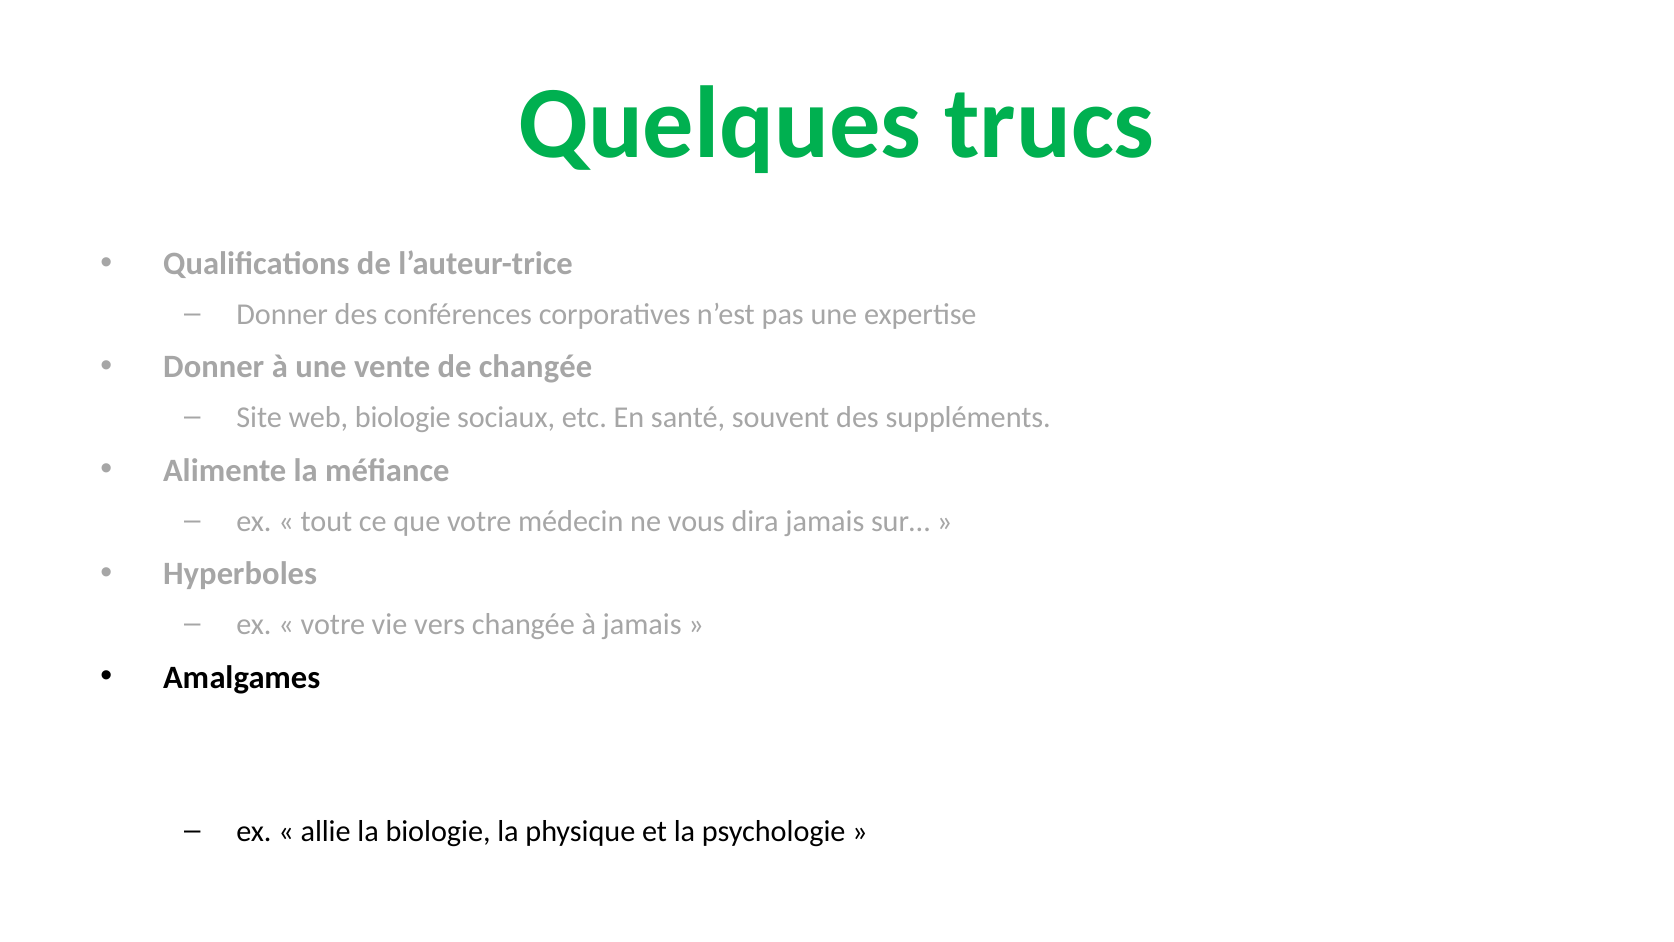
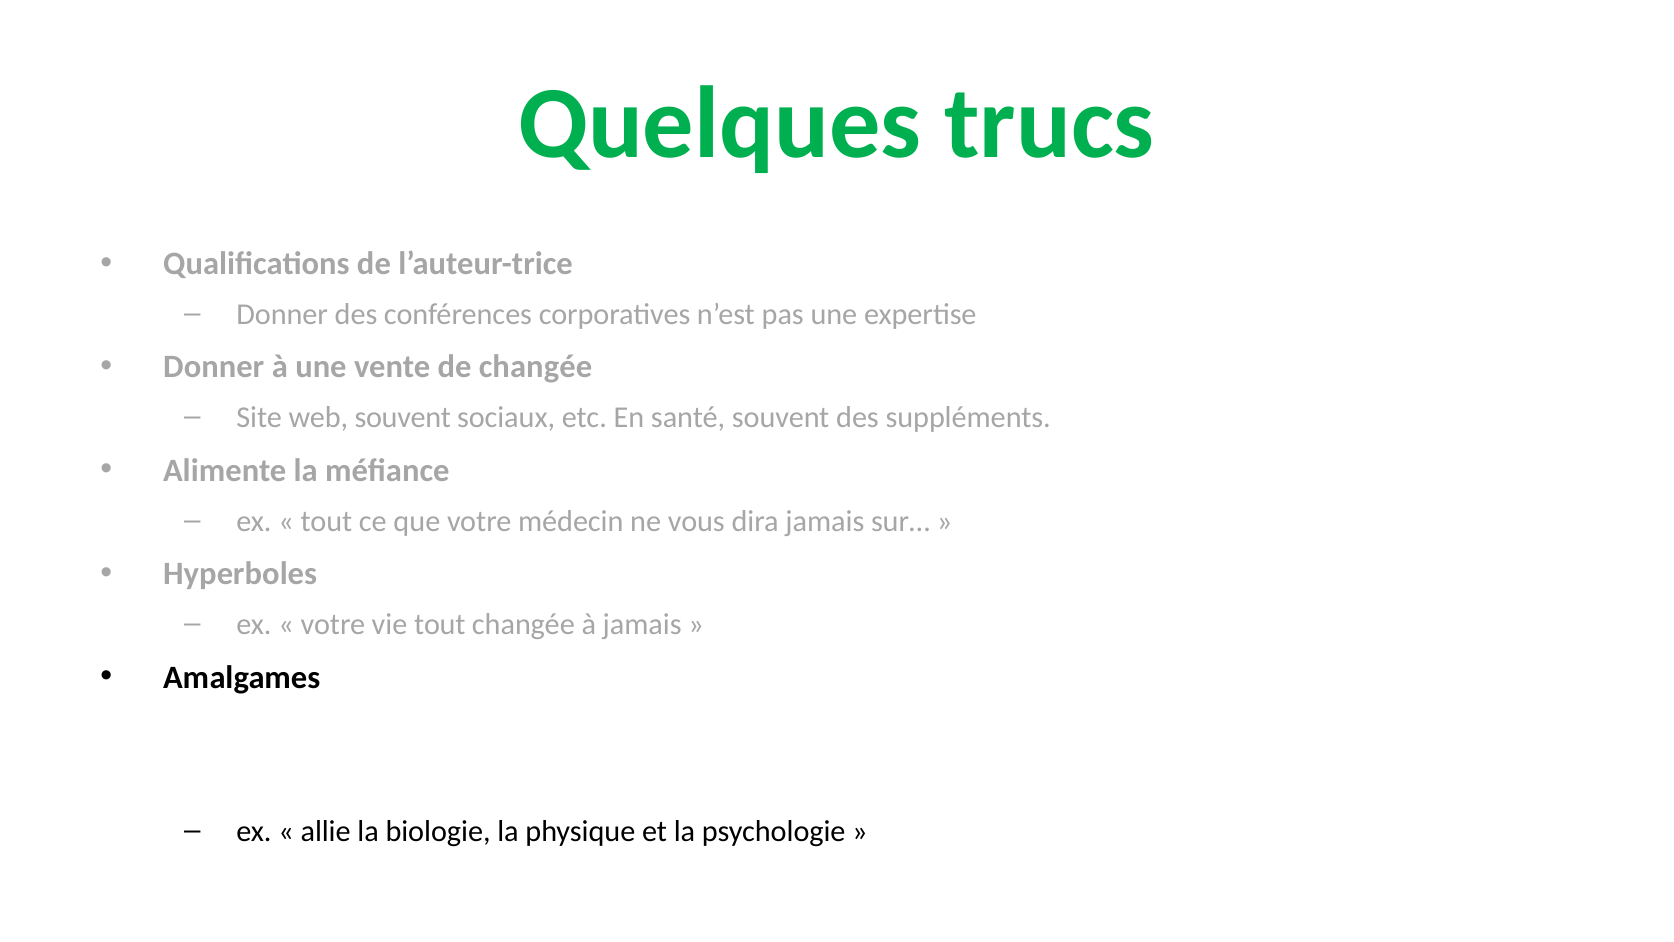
web biologie: biologie -> souvent (403, 418)
vie vers: vers -> tout (440, 624)
